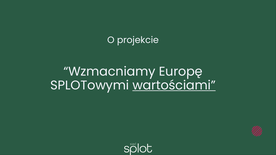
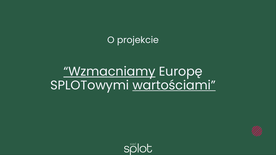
Wzmacniamy underline: none -> present (109, 72)
